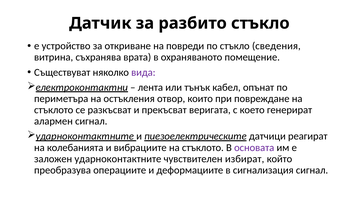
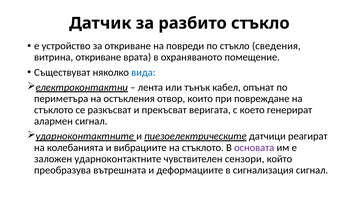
витрина съхранява: съхранява -> откриване (98, 57)
вида colour: purple -> blue (143, 72)
избират: избират -> сензори (245, 159)
операциите: операциите -> вътрешната (120, 170)
